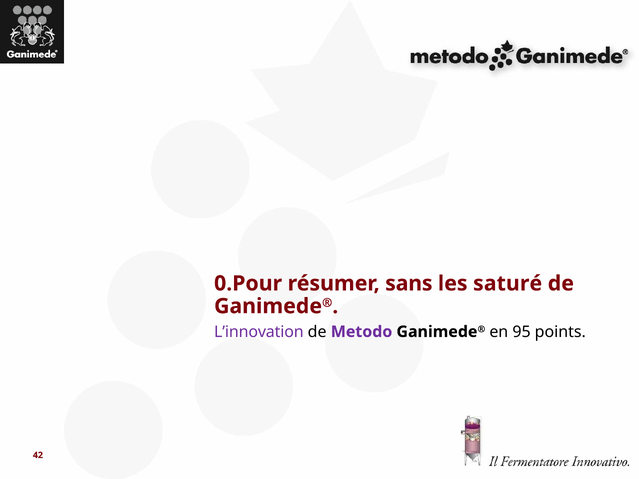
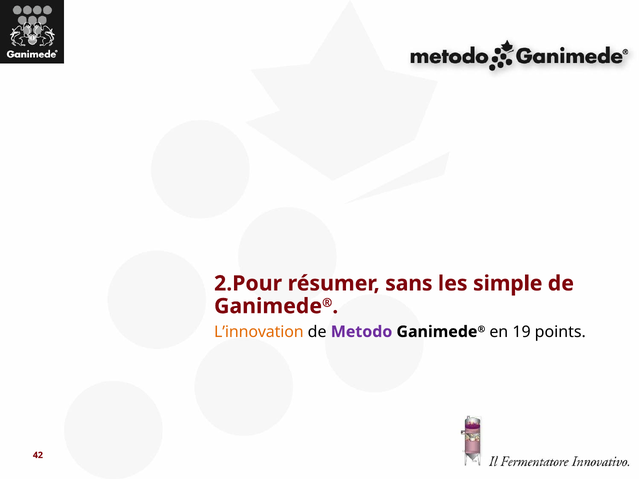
0.Pour: 0.Pour -> 2.Pour (248, 284)
saturé: saturé -> simple (508, 284)
L’innovation colour: purple -> orange (259, 332)
95: 95 -> 19 (522, 332)
